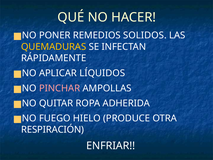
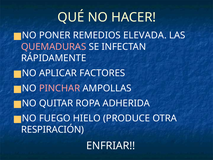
SOLIDOS: SOLIDOS -> ELEVADA (145, 35)
QUEMADURAS colour: yellow -> pink (54, 47)
LÍQUIDOS: LÍQUIDOS -> FACTORES (102, 73)
